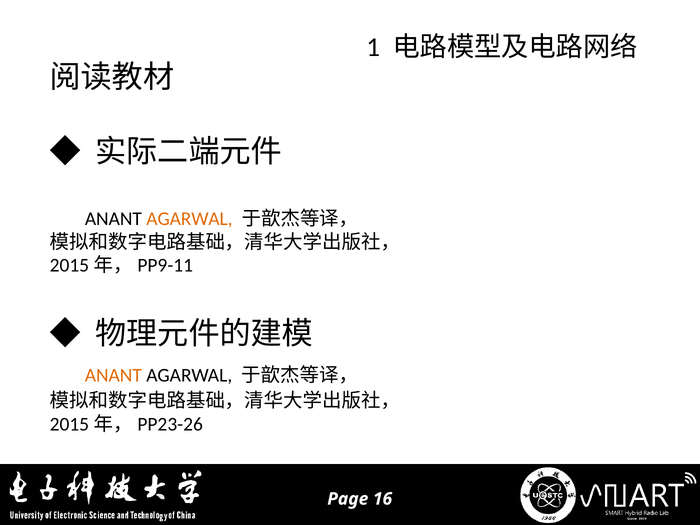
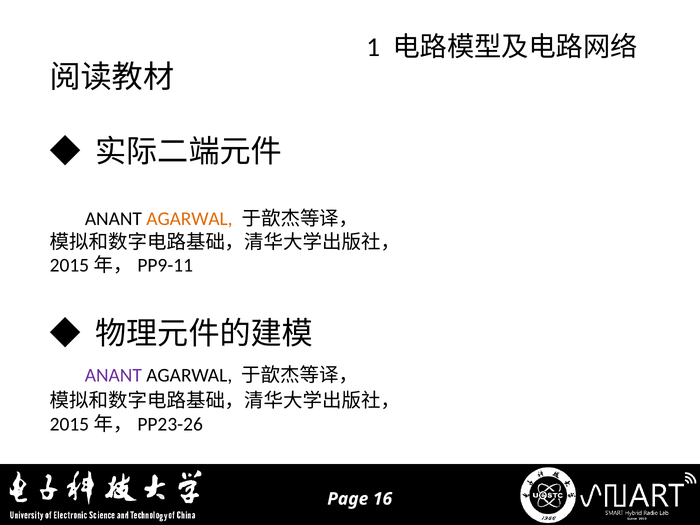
ANANT colour: orange -> purple (113, 375)
